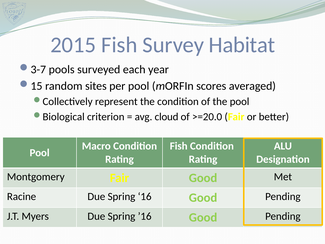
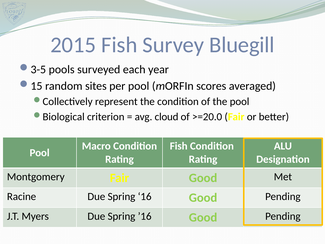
Habitat: Habitat -> Bluegill (242, 45)
3-7: 3-7 -> 3-5 (38, 69)
